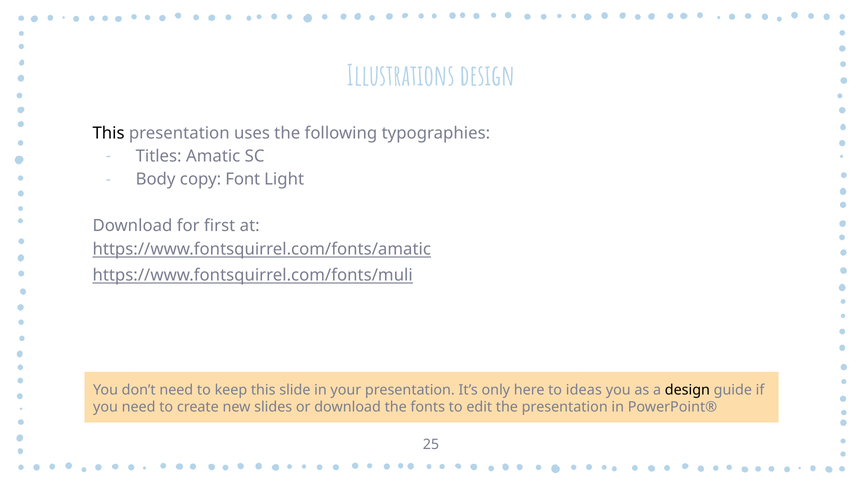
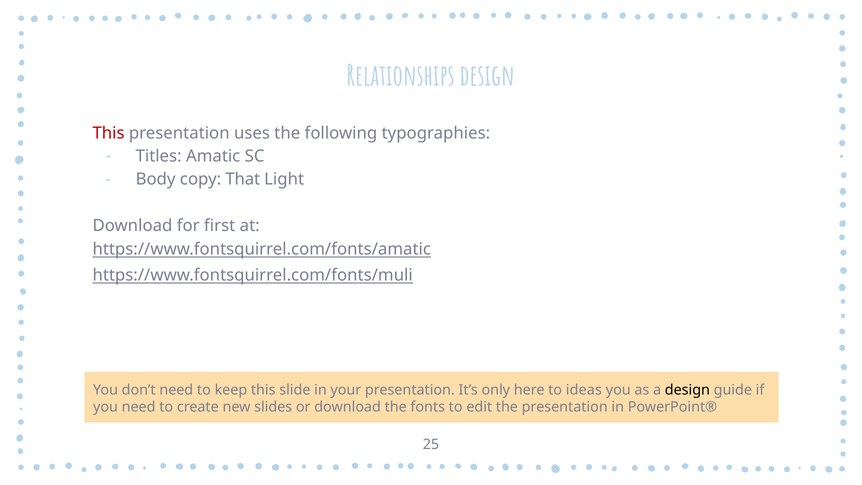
Illustrations: Illustrations -> Relationships (401, 76)
This colour: black -> red (109, 133)
Font: Font -> That (243, 179)
